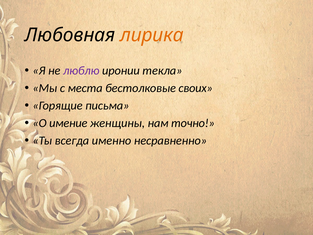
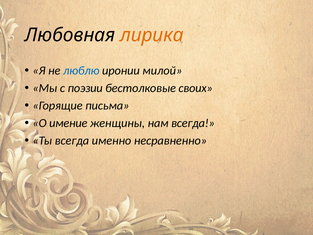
люблю colour: purple -> blue (81, 71)
текла: текла -> милой (162, 71)
места: места -> поэзии (85, 88)
нам точно: точно -> всегда (193, 123)
